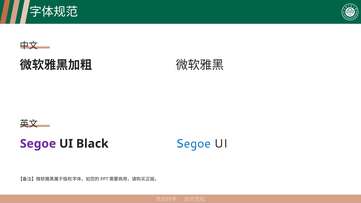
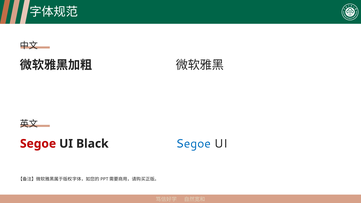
Segoe colour: purple -> red (38, 144)
